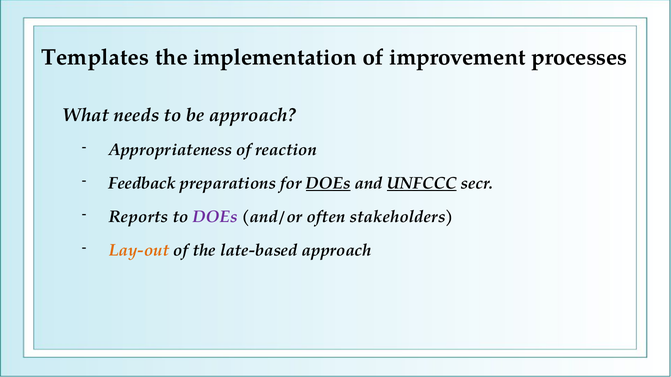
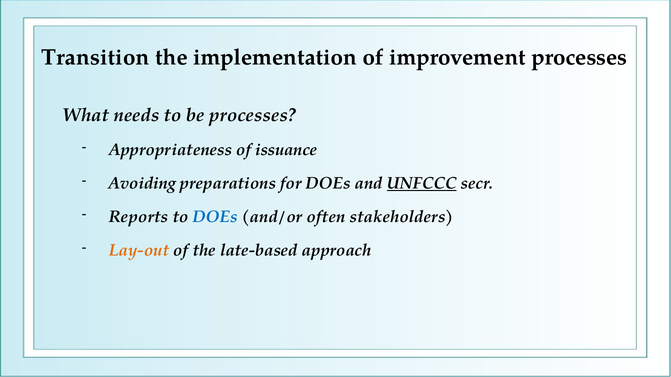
Templates: Templates -> Transition (95, 57)
be approach: approach -> processes (253, 115)
reaction: reaction -> issuance (286, 150)
Feedback: Feedback -> Avoiding (142, 183)
DOEs underline: present -> none (328, 183)
DOEs colour: purple -> blue (215, 217)
